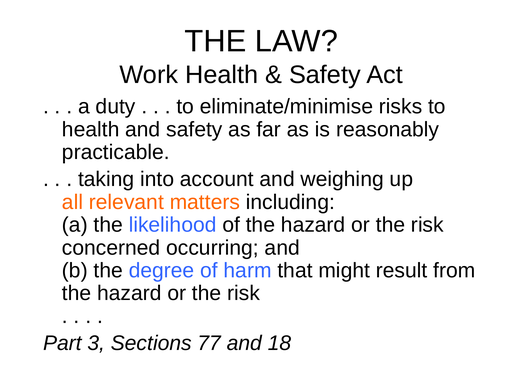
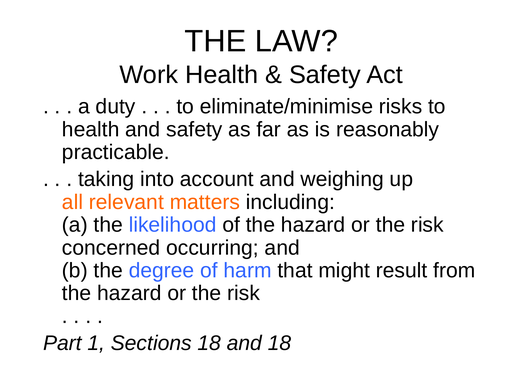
3: 3 -> 1 (96, 343)
Sections 77: 77 -> 18 (209, 343)
